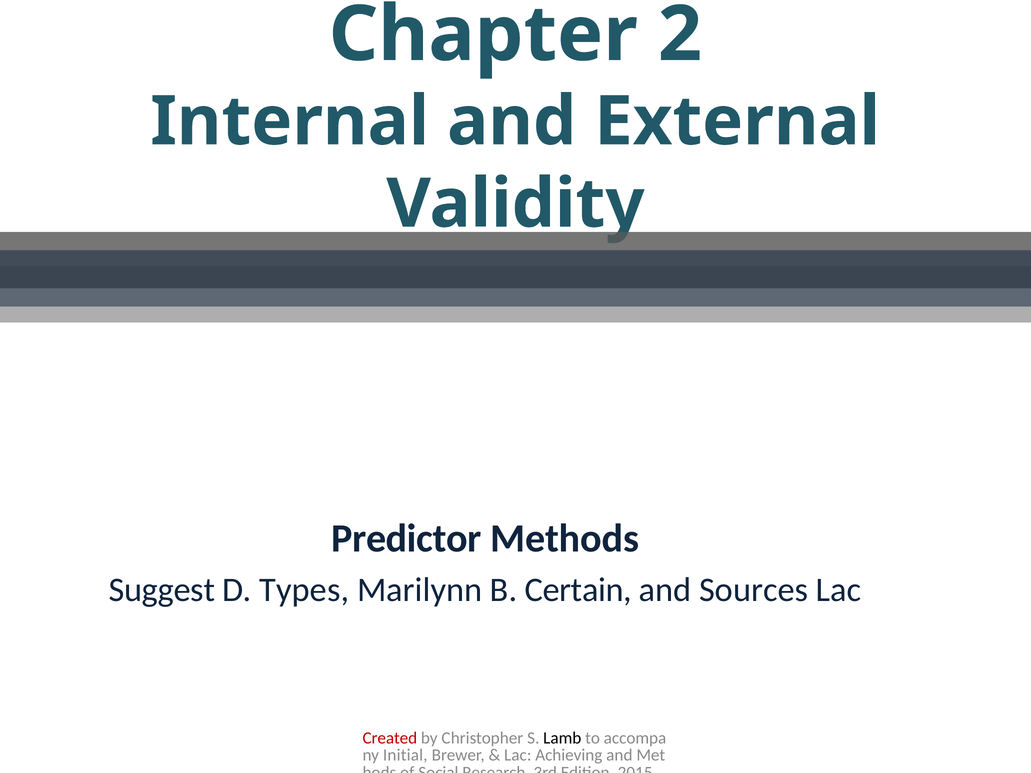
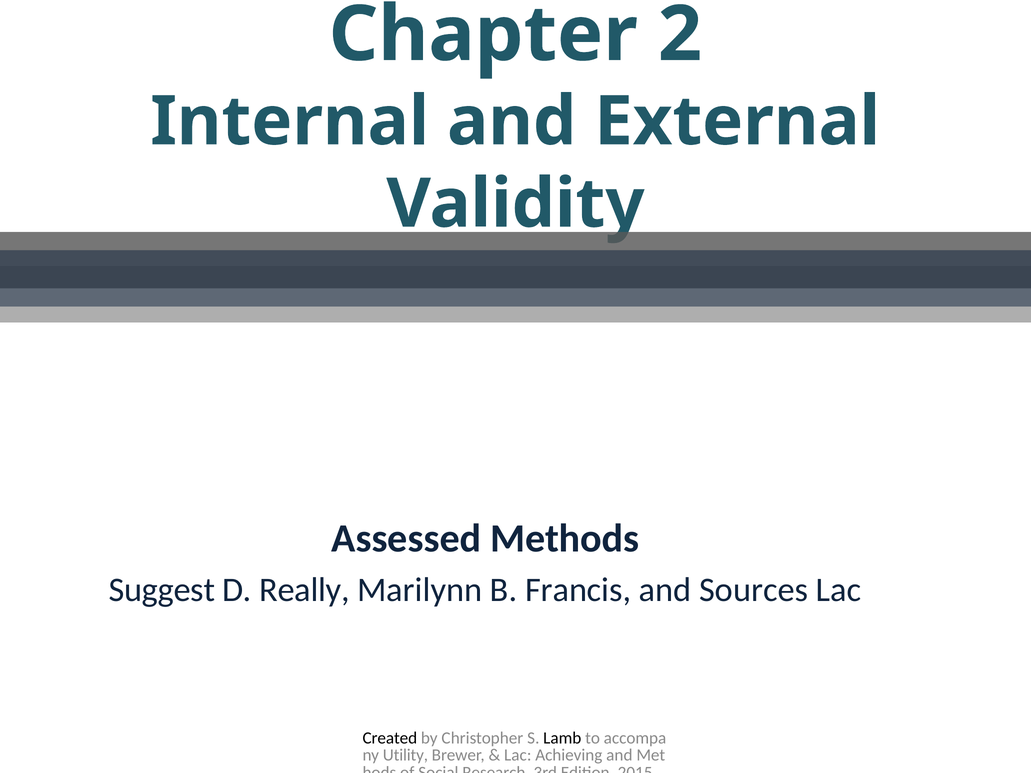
Predictor: Predictor -> Assessed (406, 539)
Types: Types -> Really (304, 590)
B Certain: Certain -> Francis (578, 590)
Created colour: red -> black (390, 738)
Initial: Initial -> Utility (405, 755)
